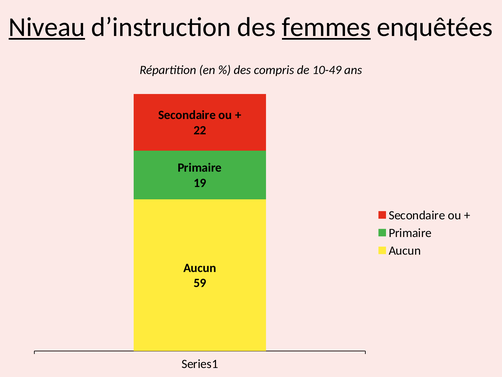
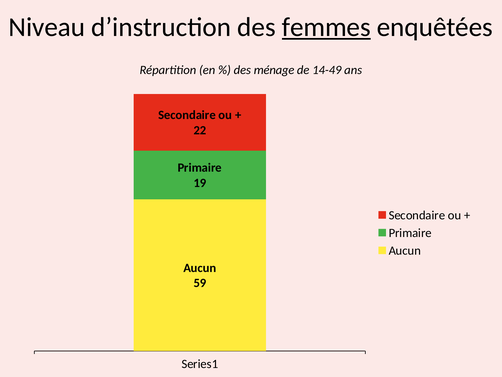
Niveau underline: present -> none (47, 27)
compris: compris -> ménage (274, 70)
10-49: 10-49 -> 14-49 (327, 70)
